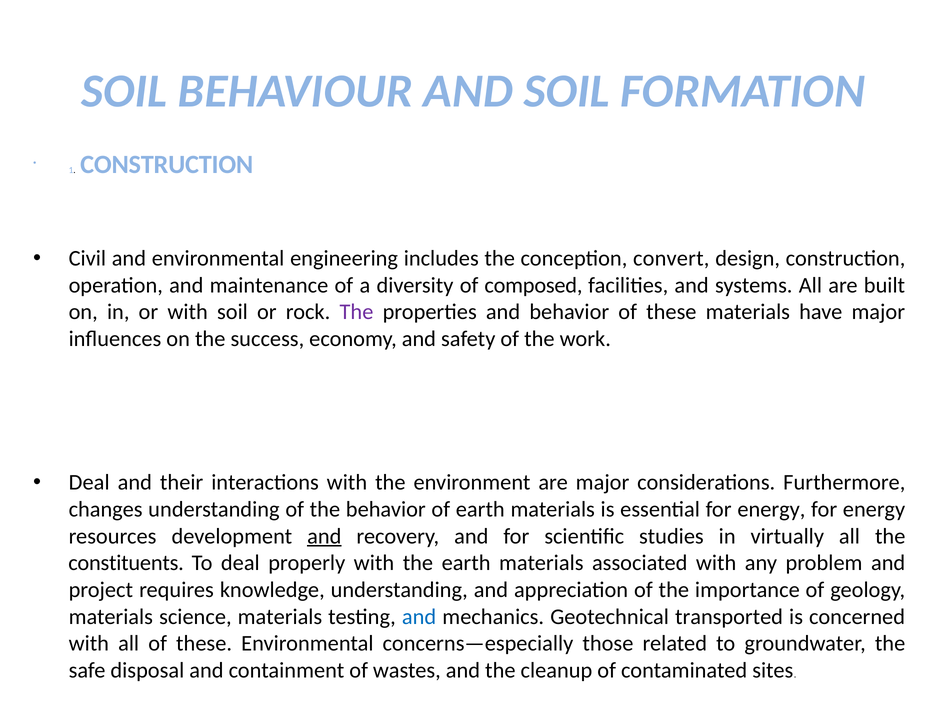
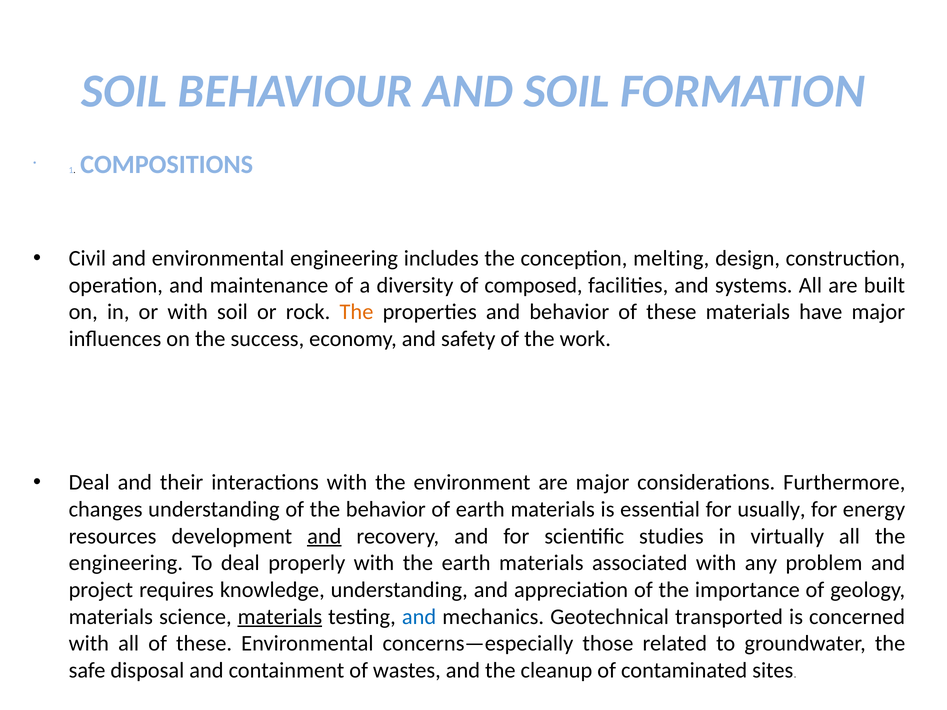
1 CONSTRUCTION: CONSTRUCTION -> COMPOSITIONS (167, 164)
convert: convert -> melting (671, 259)
The colour: purple -> orange (356, 312)
essential for energy: energy -> usually (771, 510)
constituents: constituents -> engineering (126, 563)
materials underline: none -> present (280, 617)
